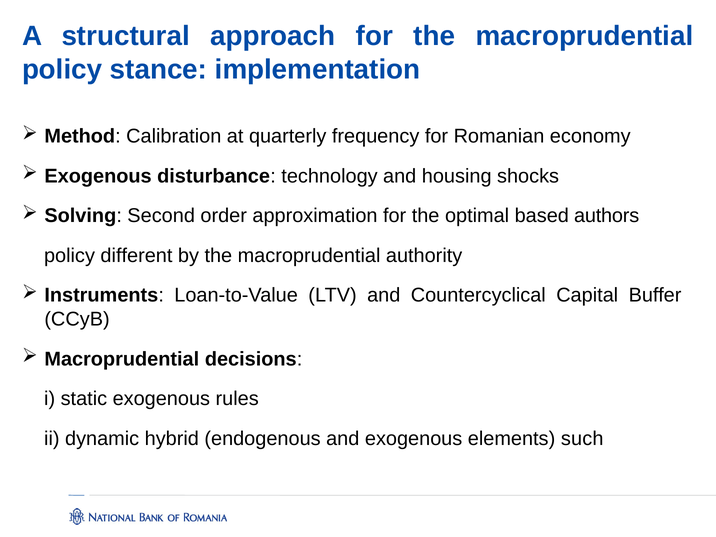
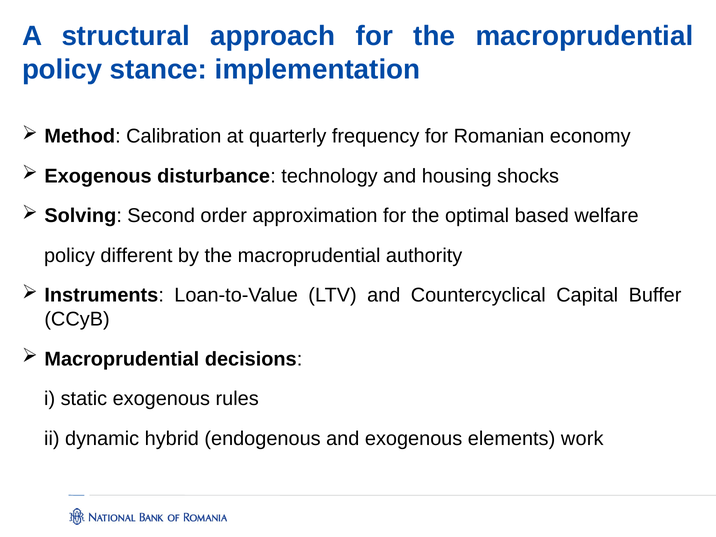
authors: authors -> welfare (607, 216)
such: such -> work (582, 439)
